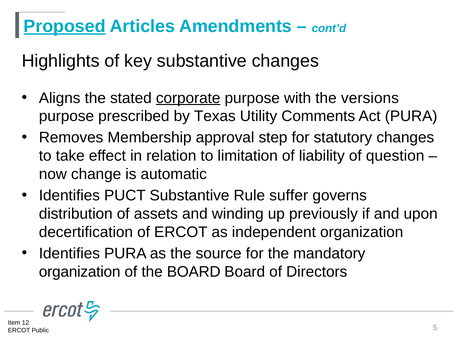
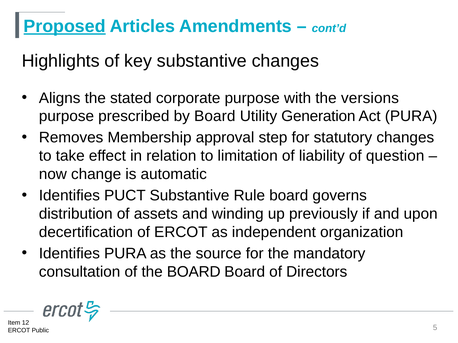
corporate underline: present -> none (188, 98)
by Texas: Texas -> Board (215, 116)
Comments: Comments -> Generation (318, 116)
Rule suffer: suffer -> board (289, 196)
organization: organization -> consultation (80, 272)
